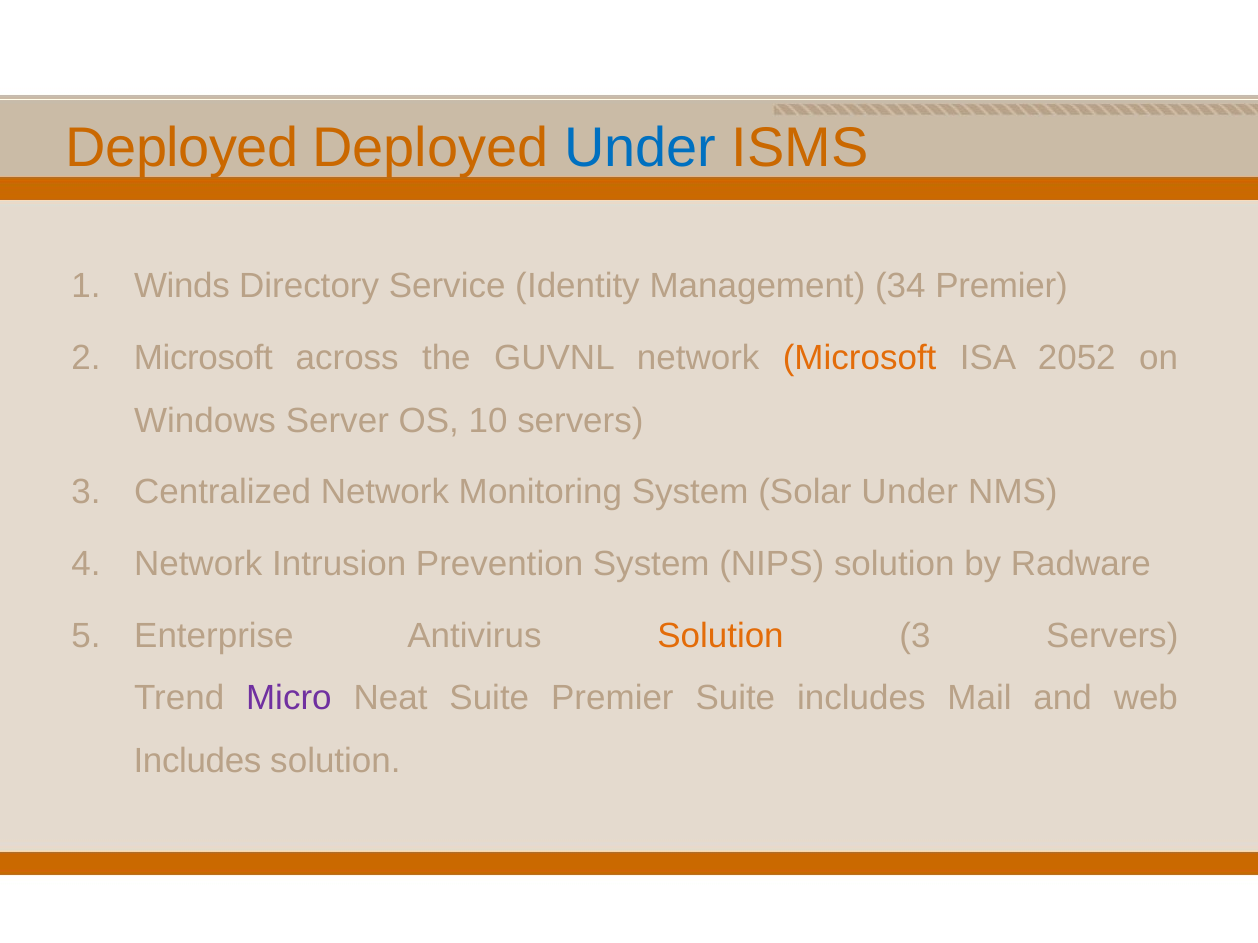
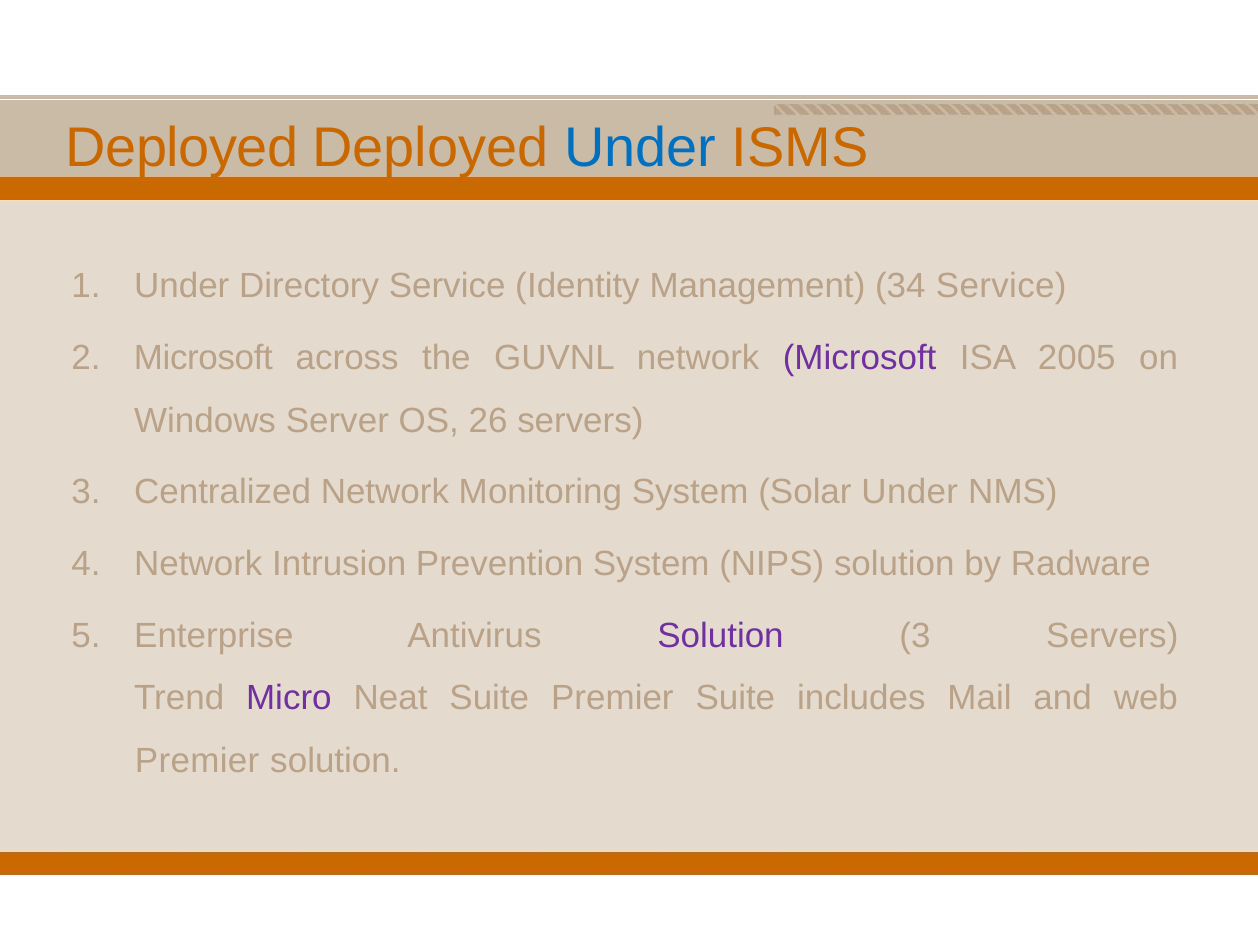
Winds: Winds -> Under (182, 286)
34 Premier: Premier -> Service (1001, 286)
Microsoft colour: orange -> purple (860, 358)
2052: 2052 -> 2005 (1077, 358)
10: 10 -> 26 (488, 421)
Solution colour: orange -> purple (721, 636)
Includes: Includes -> Premier (197, 762)
